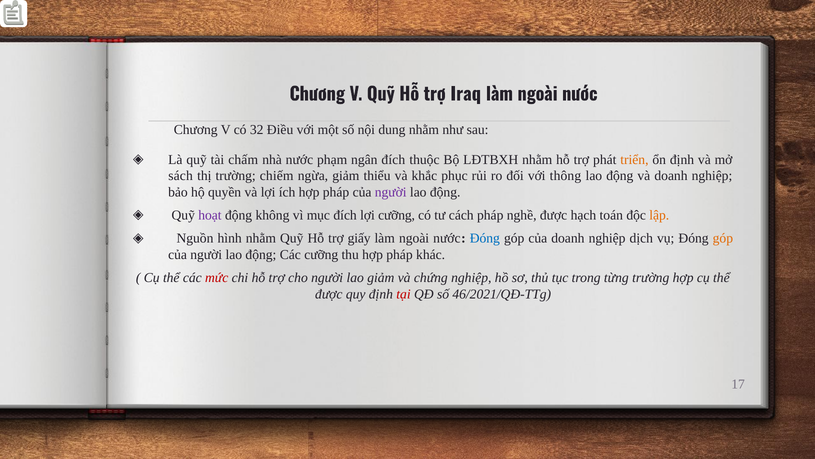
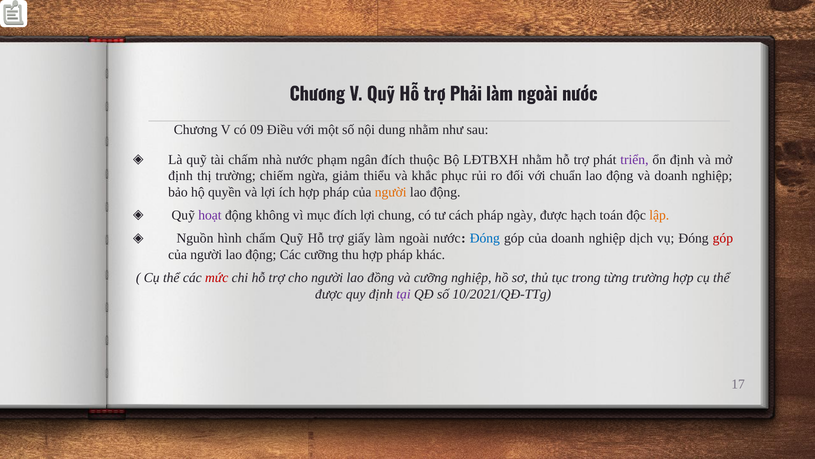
Iraq: Iraq -> Phải (466, 94)
32: 32 -> 09 (257, 129)
triển colour: orange -> purple (634, 159)
sách: sách -> định (181, 176)
thông: thông -> chuẩn (566, 176)
người colour: purple -> orange (391, 192)
lợi cưỡng: cưỡng -> chung (396, 215)
nghề: nghề -> ngày (522, 215)
hình nhằm: nhằm -> chấm (261, 238)
góp colour: orange -> red (723, 238)
lao giảm: giảm -> đồng (381, 278)
và chứng: chứng -> cưỡng (431, 278)
tại colour: red -> purple (404, 294)
46/2021/QĐ-TTg: 46/2021/QĐ-TTg -> 10/2021/QĐ-TTg (502, 294)
